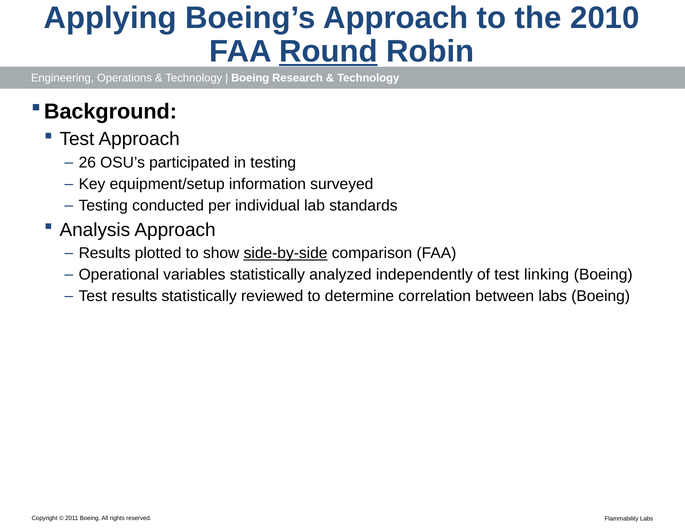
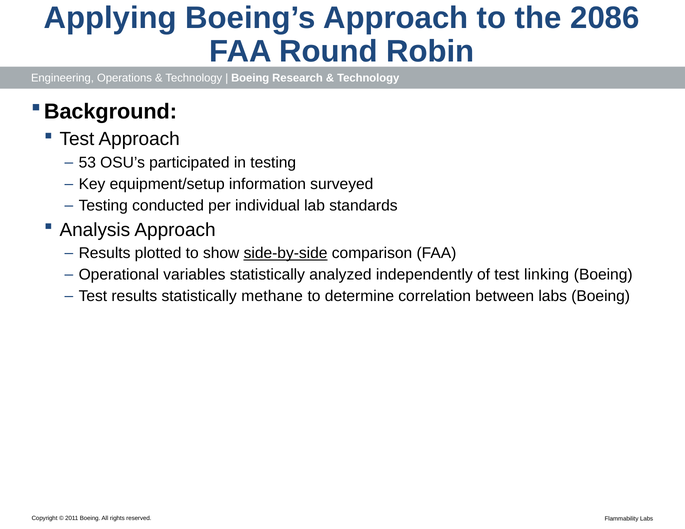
2010: 2010 -> 2086 (605, 18)
Round underline: present -> none (328, 52)
26: 26 -> 53 (87, 163)
reviewed: reviewed -> methane (272, 296)
